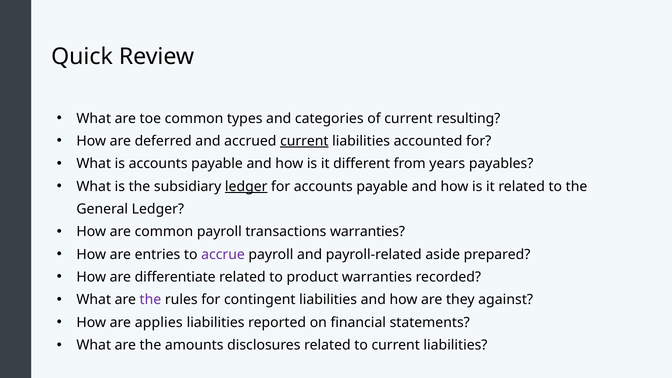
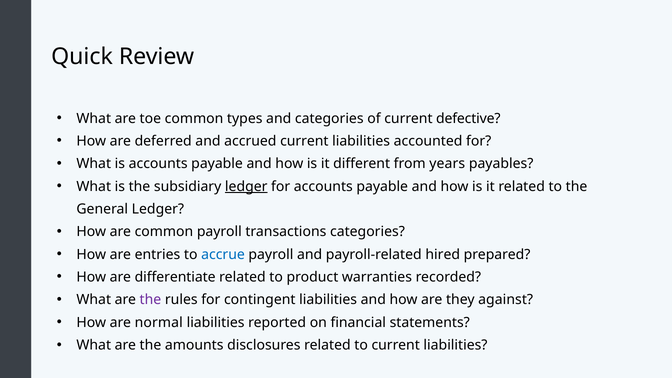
resulting: resulting -> defective (468, 118)
current underline: present -> none (304, 141)
transactions warranties: warranties -> categories (367, 232)
accrue colour: purple -> blue (223, 254)
aside: aside -> hired (443, 254)
applies: applies -> normal (159, 323)
